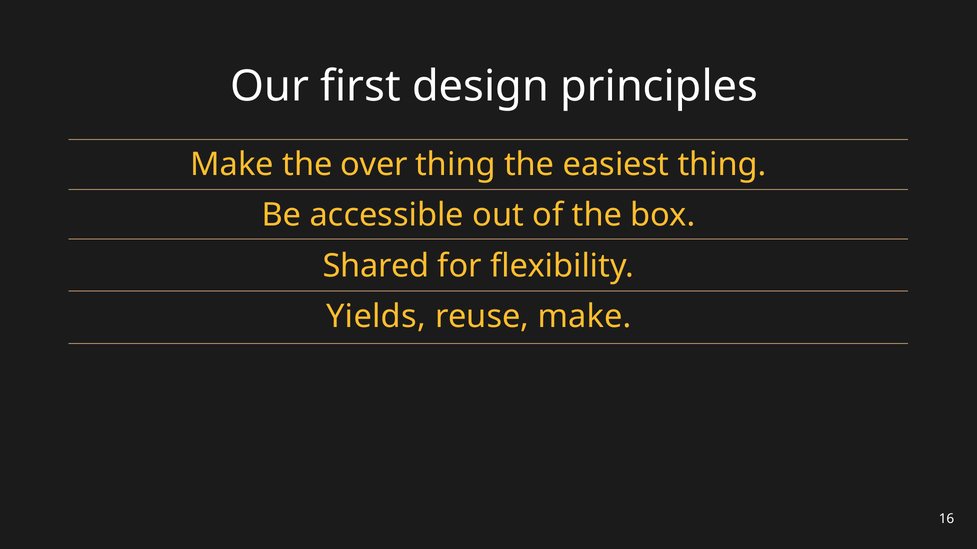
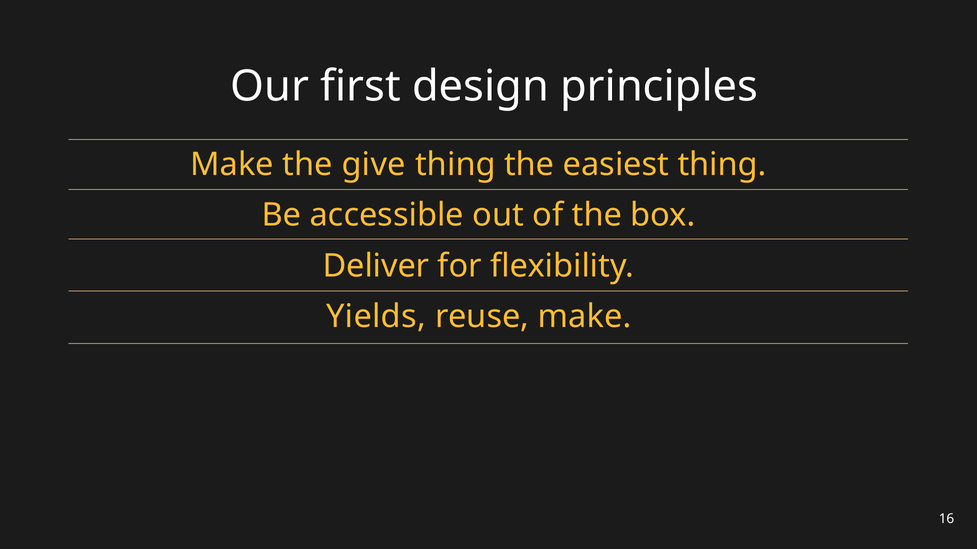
over: over -> give (374, 165)
Shared: Shared -> Deliver (376, 266)
